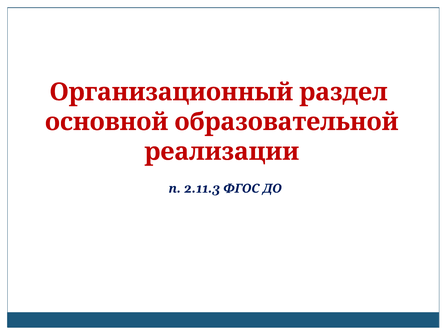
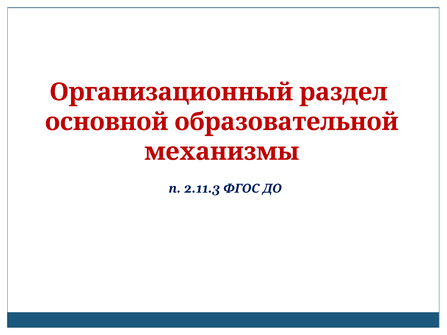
реализации: реализации -> механизмы (222, 152)
